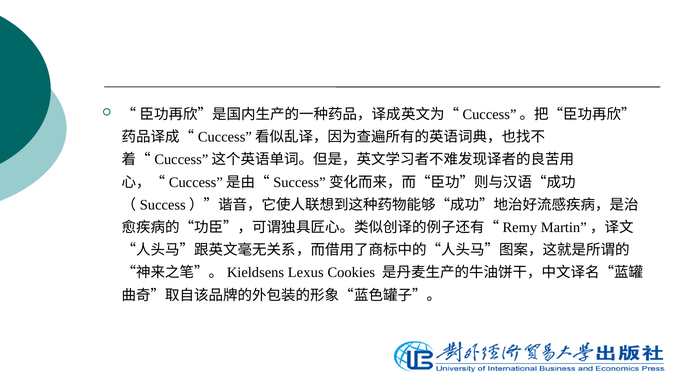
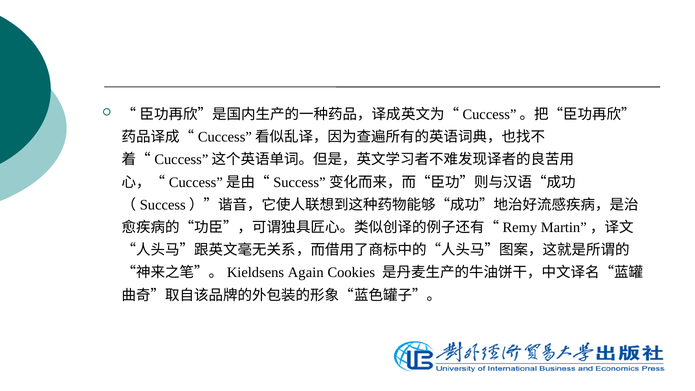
Lexus: Lexus -> Again (306, 273)
